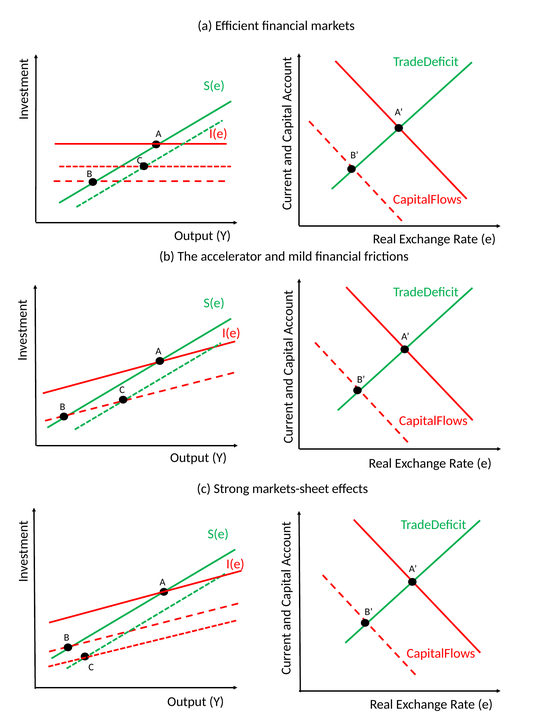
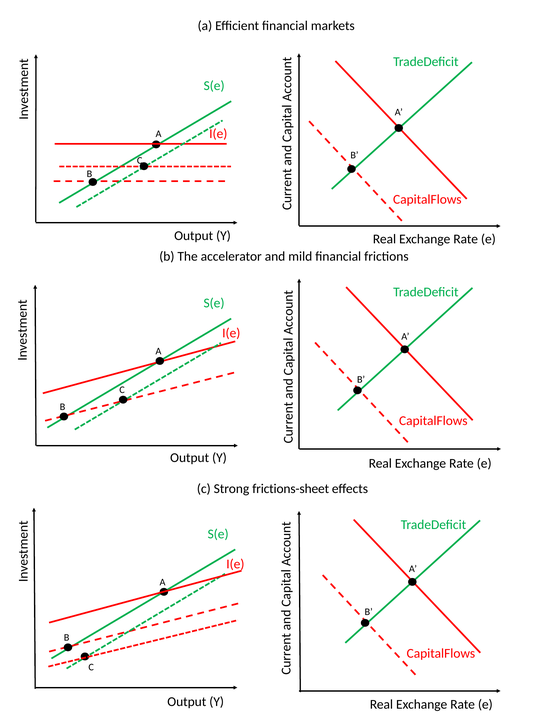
markets-sheet: markets-sheet -> frictions-sheet (291, 489)
